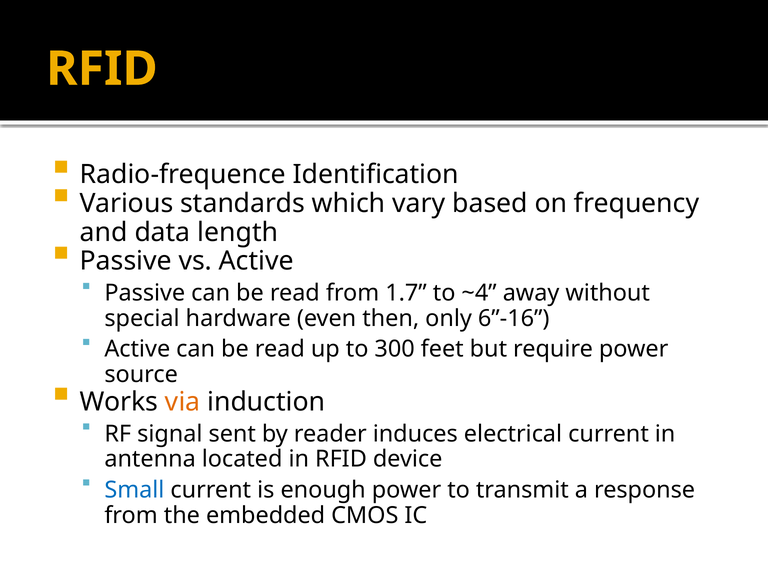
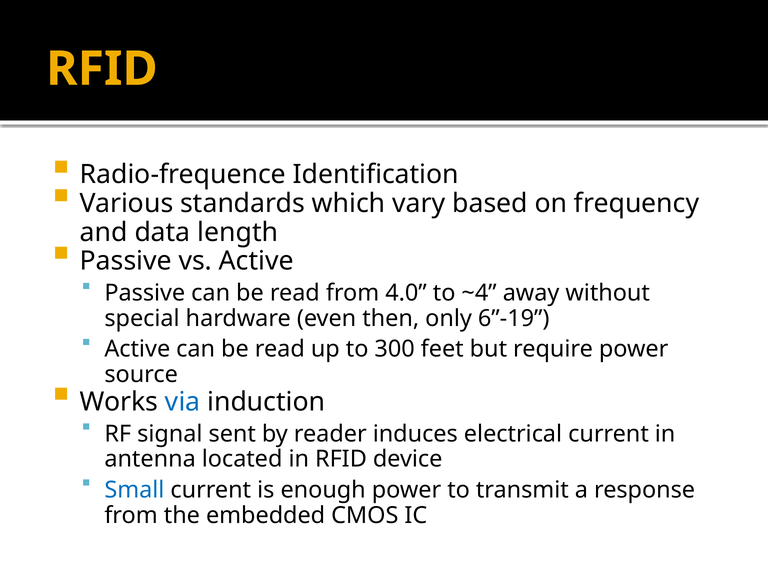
1.7: 1.7 -> 4.0 (406, 293)
6”-16: 6”-16 -> 6”-19 (514, 318)
via colour: orange -> blue (183, 402)
